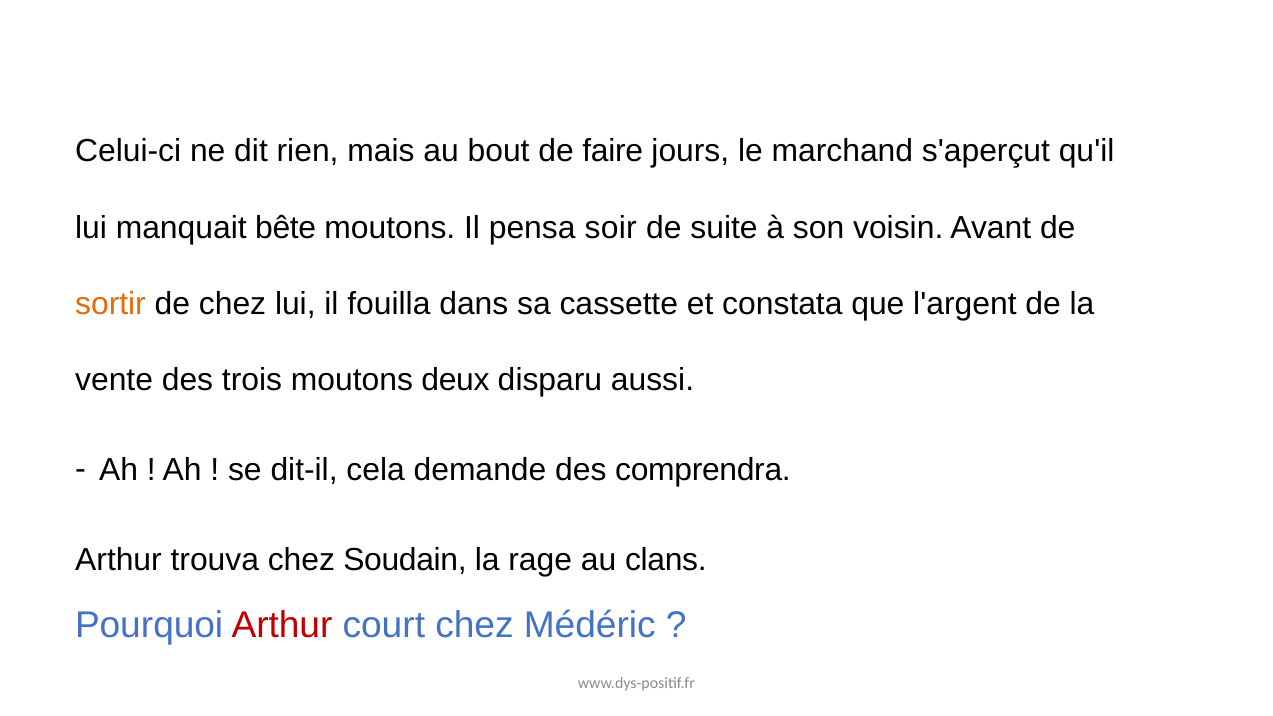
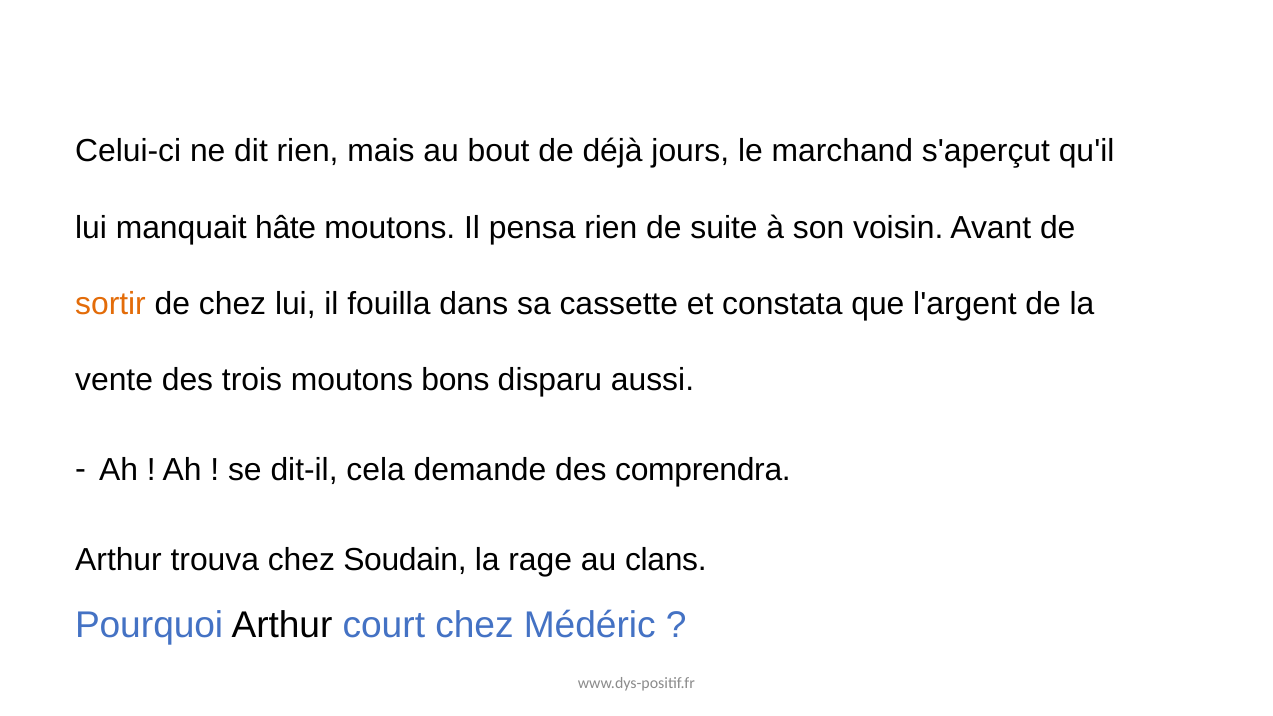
faire: faire -> déjà (613, 151)
bête: bête -> hâte (286, 228)
pensa soir: soir -> rien (611, 228)
deux: deux -> bons (455, 381)
Arthur colour: red -> black (282, 626)
